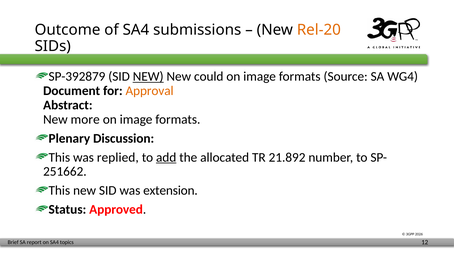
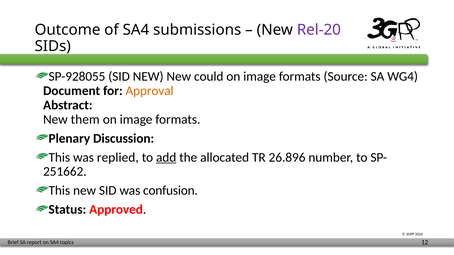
Rel-20 colour: orange -> purple (319, 30)
SP-392879: SP-392879 -> SP-928055 (77, 77)
NEW underline: present -> none (148, 77)
more: more -> them (85, 120)
21.892: 21.892 -> 26.896 (287, 158)
extension: extension -> confusion (170, 191)
